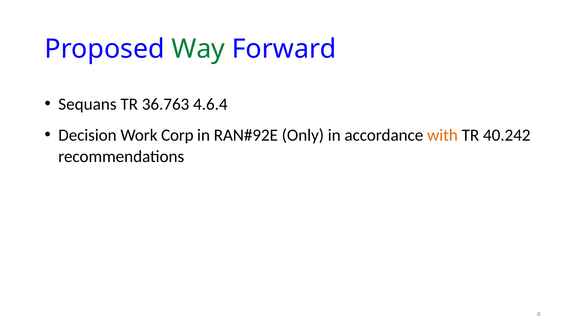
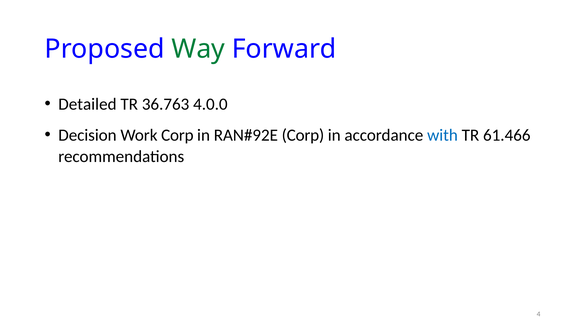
Sequans: Sequans -> Detailed (87, 104)
4.6.4: 4.6.4 -> 4.0.0 (210, 104)
Only: Only -> Corp (303, 135)
with colour: orange -> blue (442, 135)
40.242: 40.242 -> 61.466 (507, 135)
